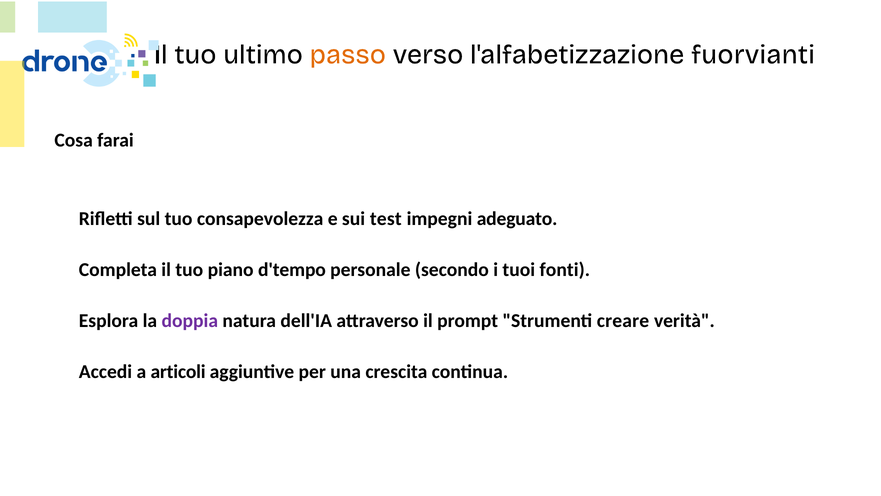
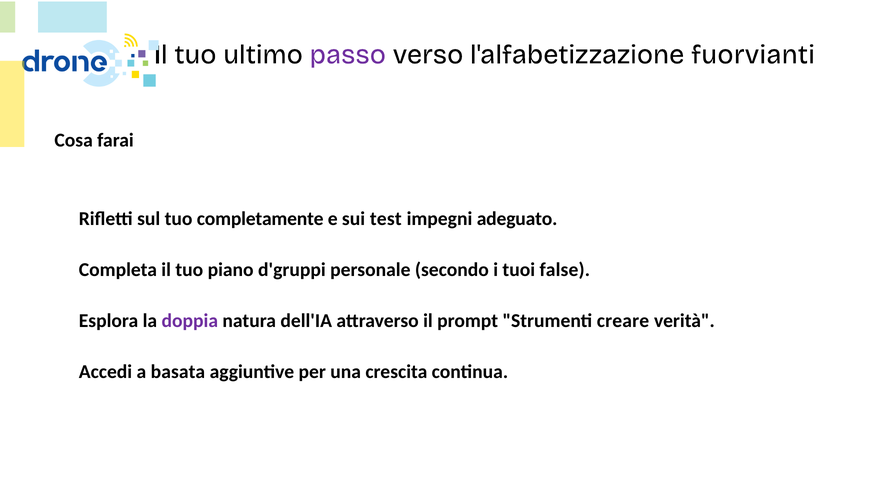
passo colour: orange -> purple (348, 54)
consapevolezza: consapevolezza -> completamente (260, 218)
d'tempo: d'tempo -> d'gruppi (292, 269)
fonti: fonti -> false (565, 269)
articoli: articoli -> basata (178, 371)
